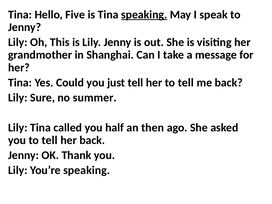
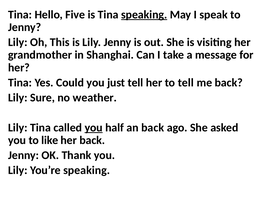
summer: summer -> weather (95, 98)
you underline: none -> present (94, 128)
an then: then -> back (153, 128)
you to tell: tell -> like (50, 140)
